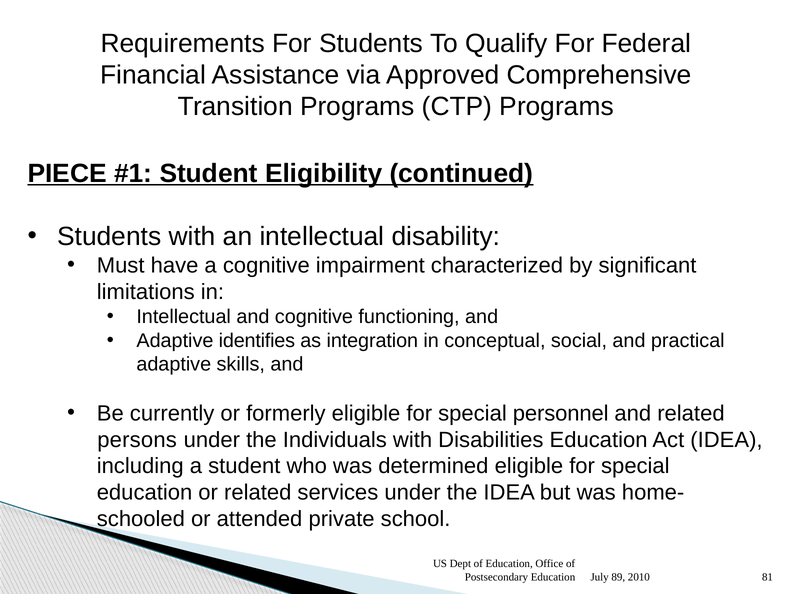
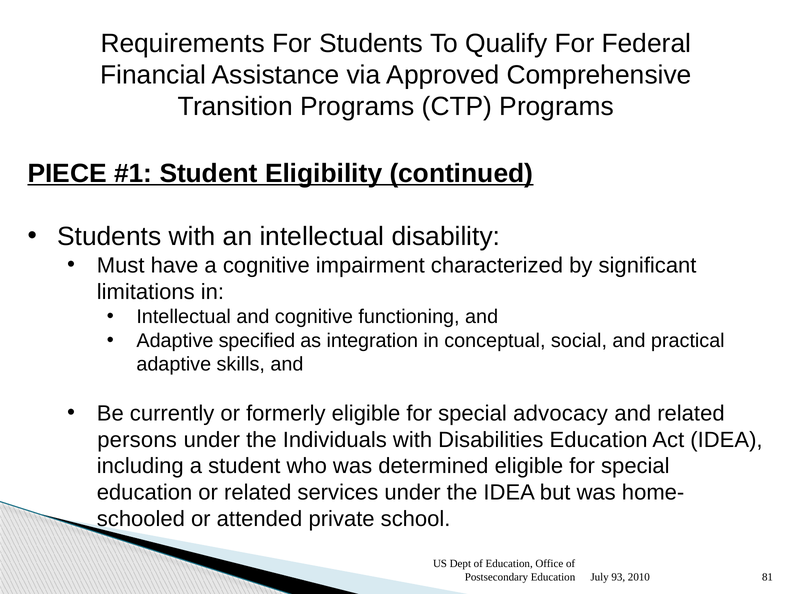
identifies: identifies -> specified (257, 341)
personnel: personnel -> advocacy (561, 413)
89: 89 -> 93 (618, 577)
